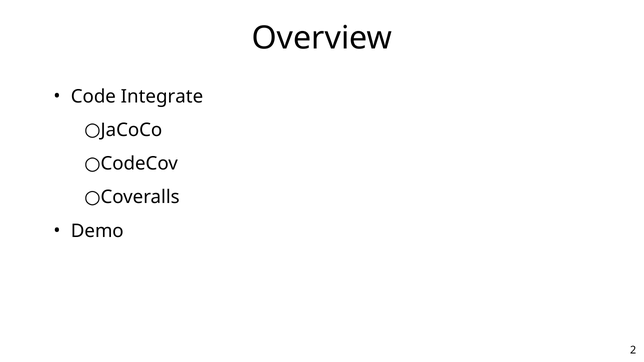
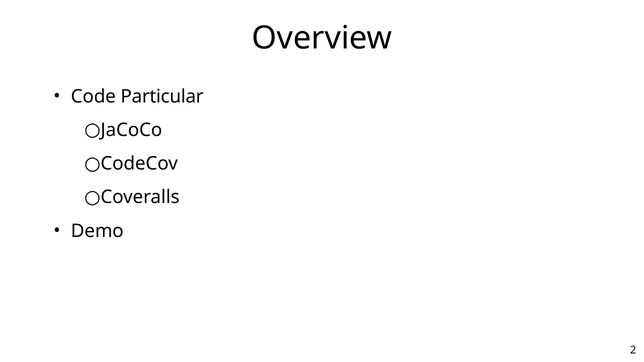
Integrate: Integrate -> Particular (162, 97)
